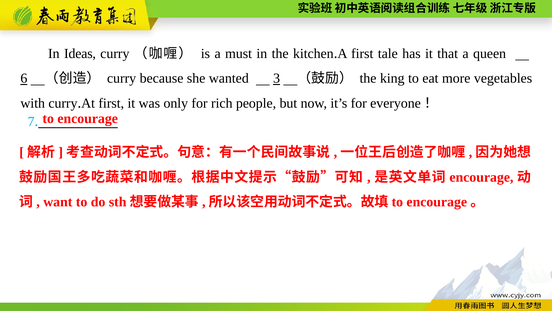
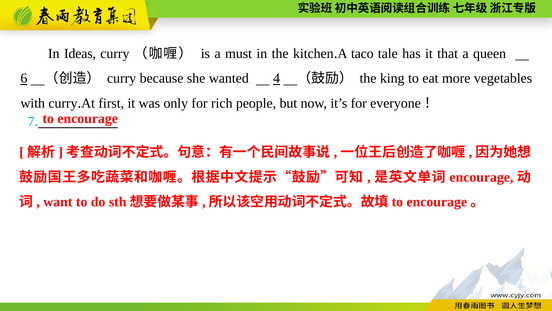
A first: first -> taco (362, 53)
3: 3 -> 4 (277, 78)
